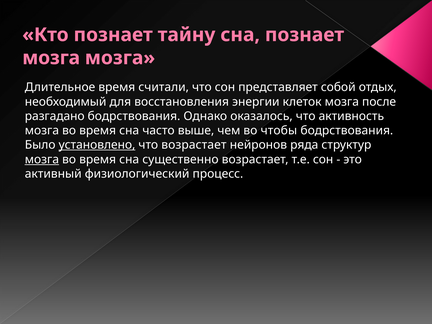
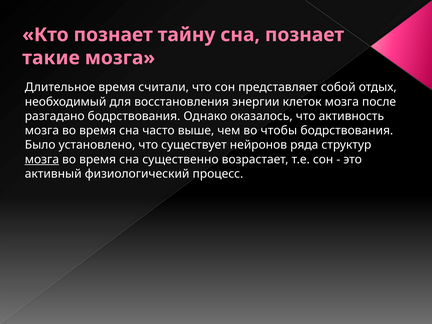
мозга: мозга -> такие (51, 58)
установлено underline: present -> none (97, 145)
что возрастает: возрастает -> существует (194, 145)
